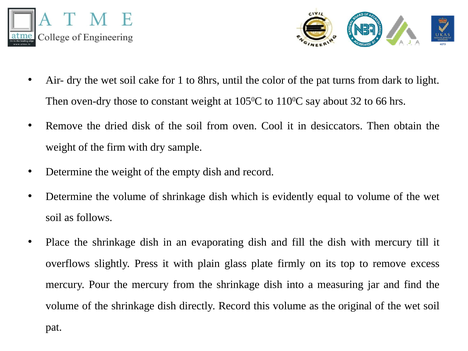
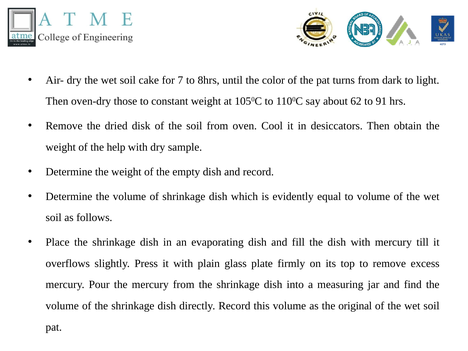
1: 1 -> 7 (180, 80)
32: 32 -> 62 (356, 101)
66: 66 -> 91 (381, 101)
firm: firm -> help (116, 147)
